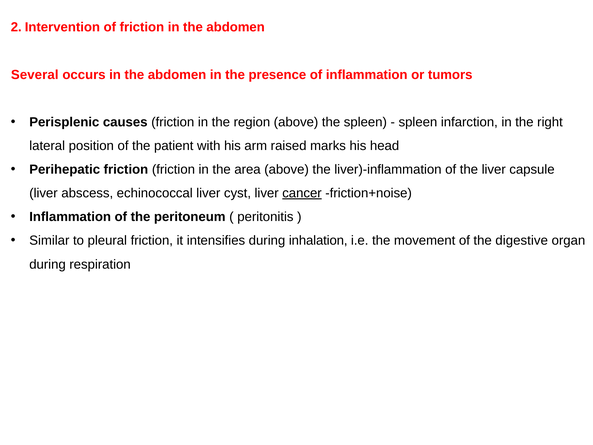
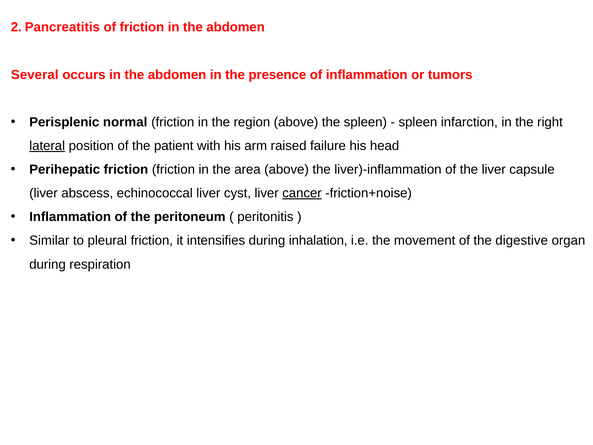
Intervention: Intervention -> Pancreatitis (62, 27)
causes: causes -> normal (125, 122)
lateral underline: none -> present (47, 146)
marks: marks -> failure (328, 146)
